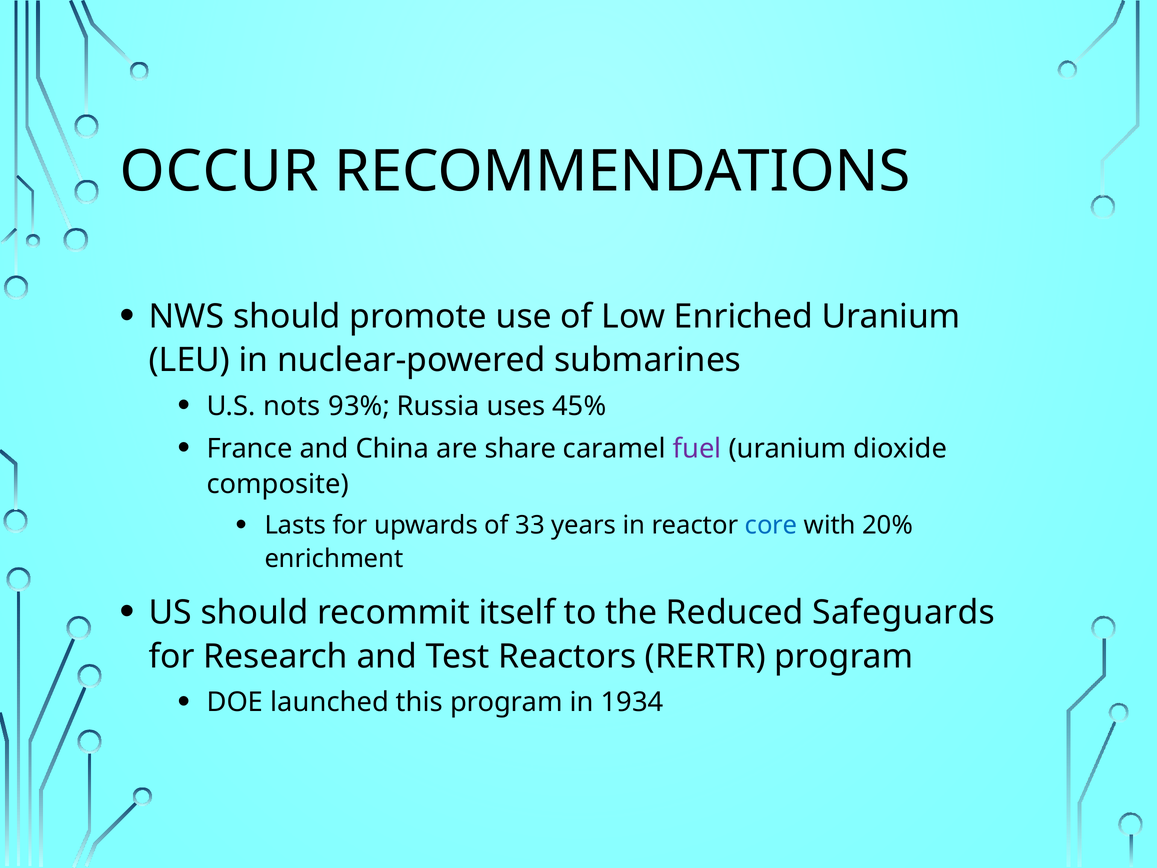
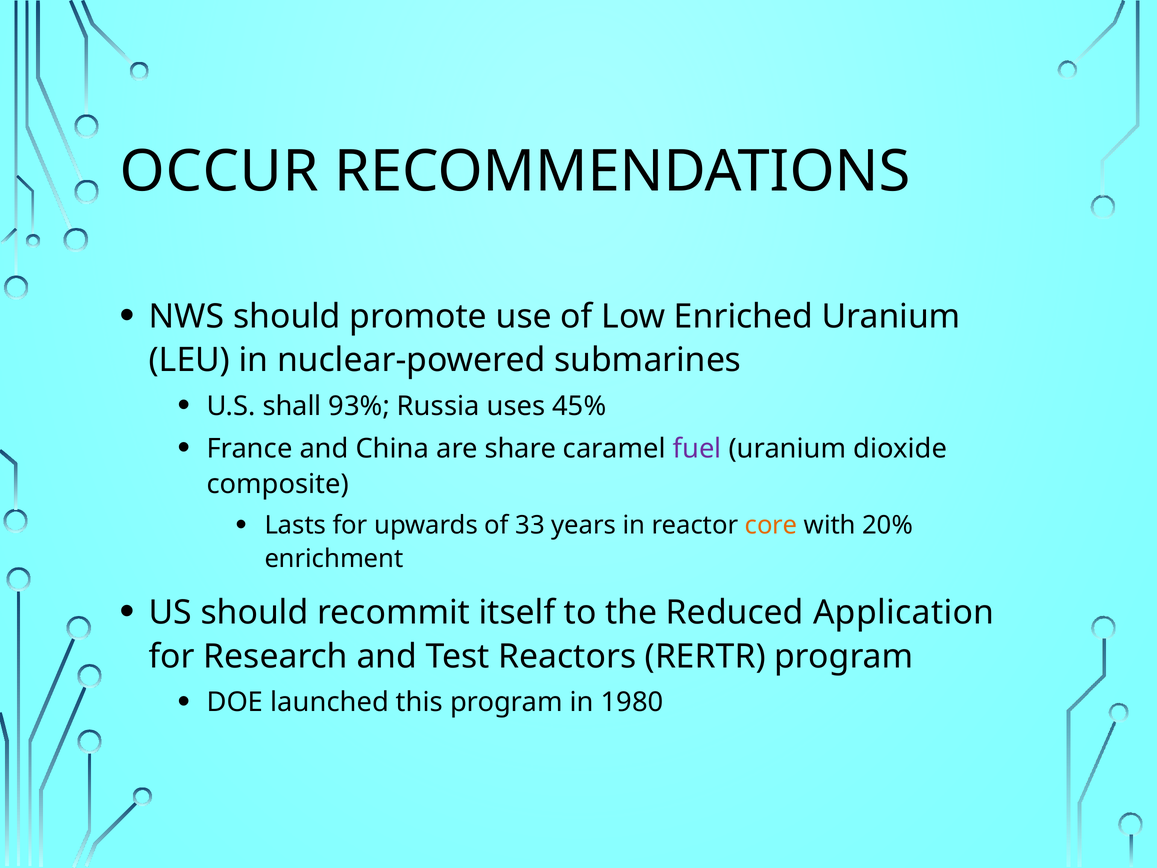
nots: nots -> shall (292, 406)
core colour: blue -> orange (771, 525)
Safeguards: Safeguards -> Application (904, 613)
1934: 1934 -> 1980 (632, 702)
